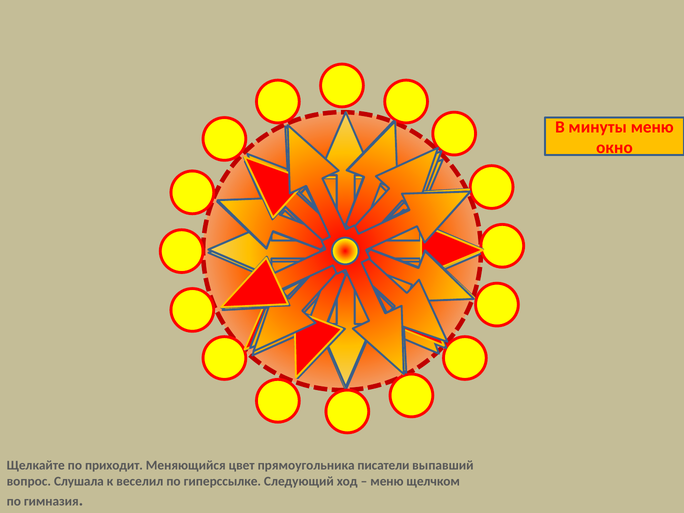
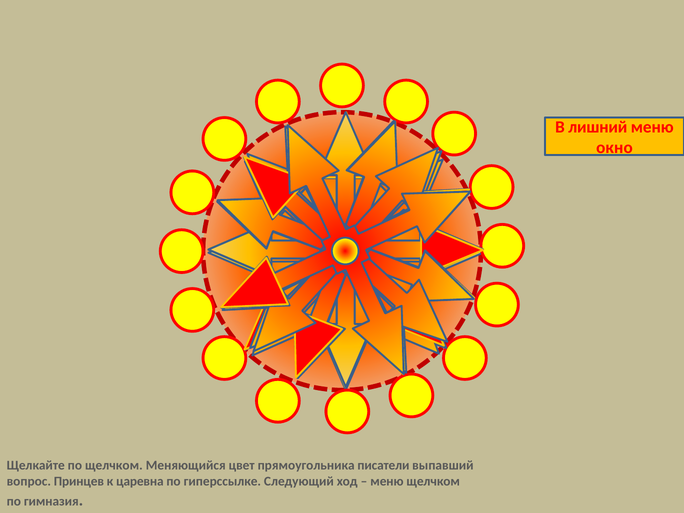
минуты: минуты -> лишний (598, 127)
по приходит: приходит -> щелчком (114, 465)
Слушала: Слушала -> Принцев (79, 481)
веселил: веселил -> царевна (140, 481)
